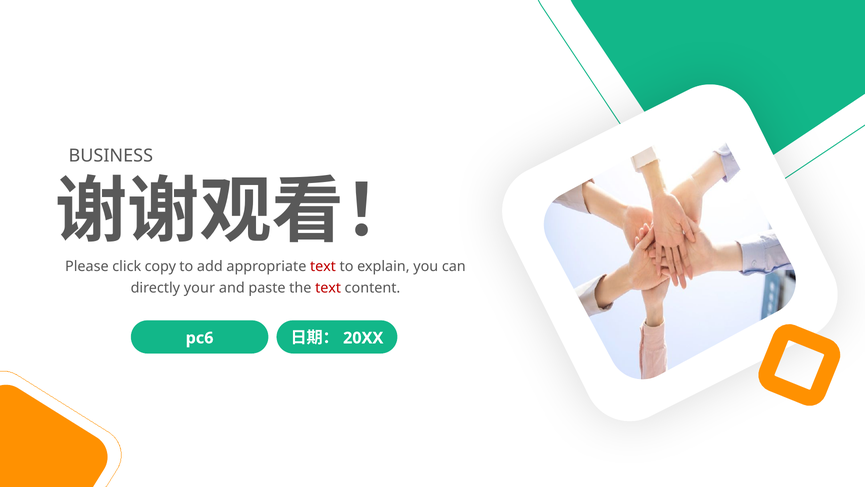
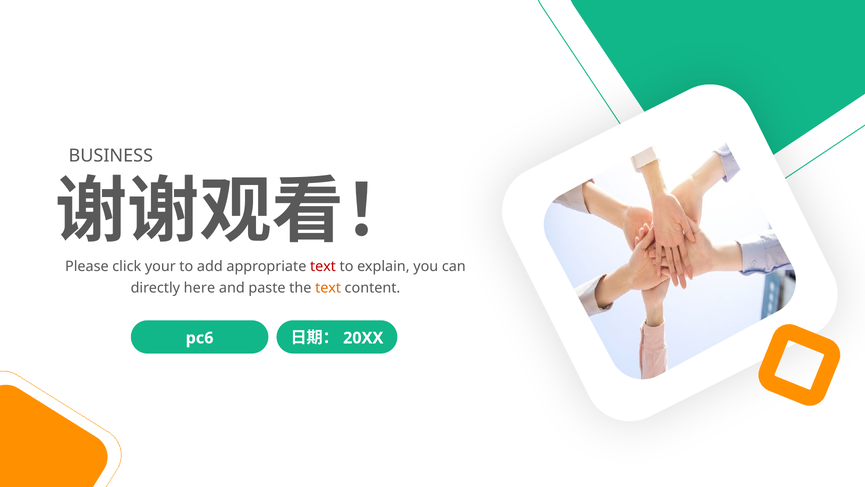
copy: copy -> your (160, 266)
your: your -> here (199, 288)
text colour: red -> orange (328, 288)
